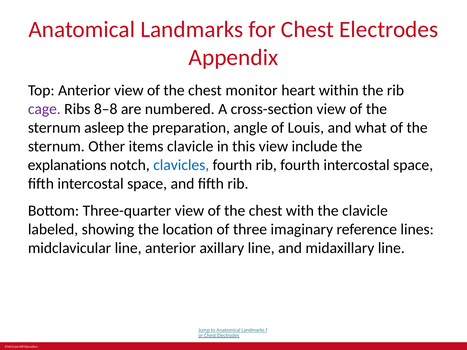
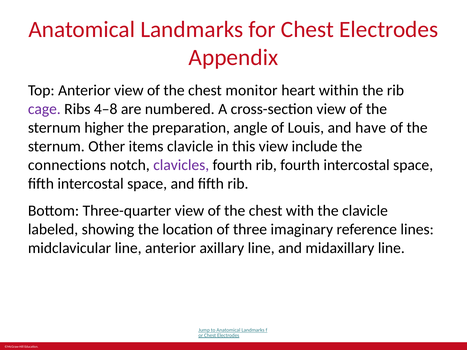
8–8: 8–8 -> 4–8 (106, 109)
asleep: asleep -> higher (104, 128)
what: what -> have (371, 128)
explanations: explanations -> connections (67, 165)
clavicles colour: blue -> purple (181, 165)
